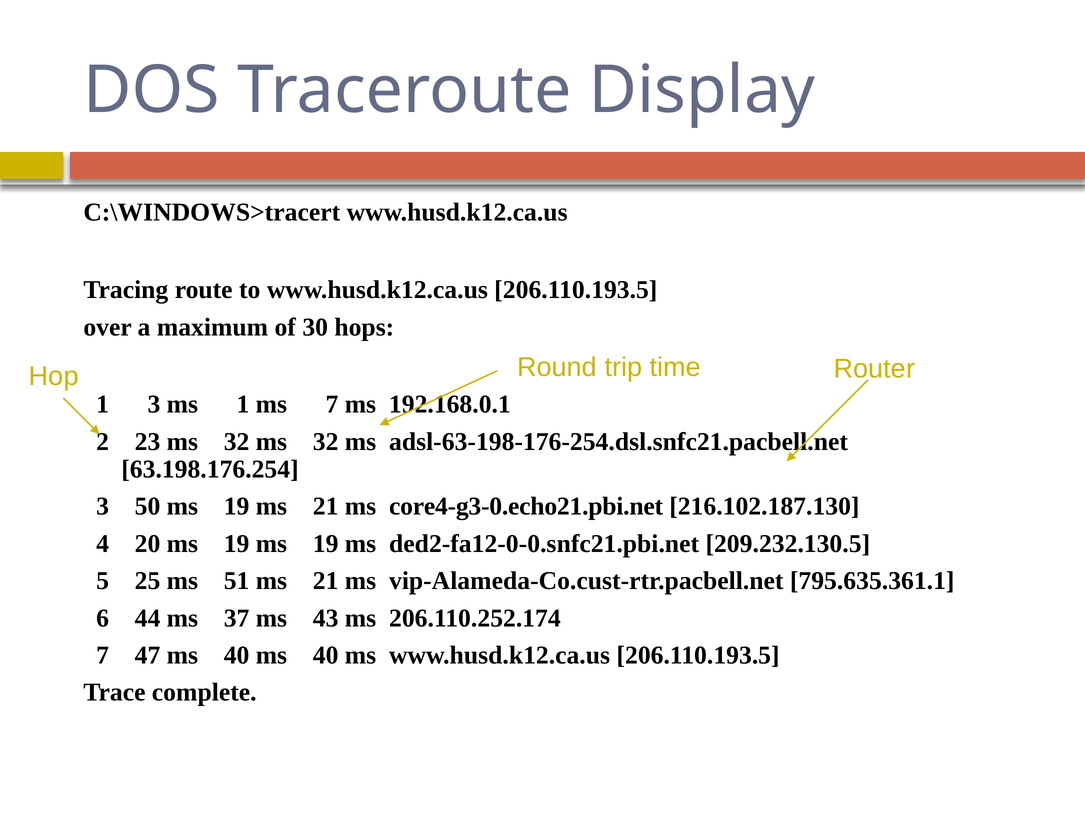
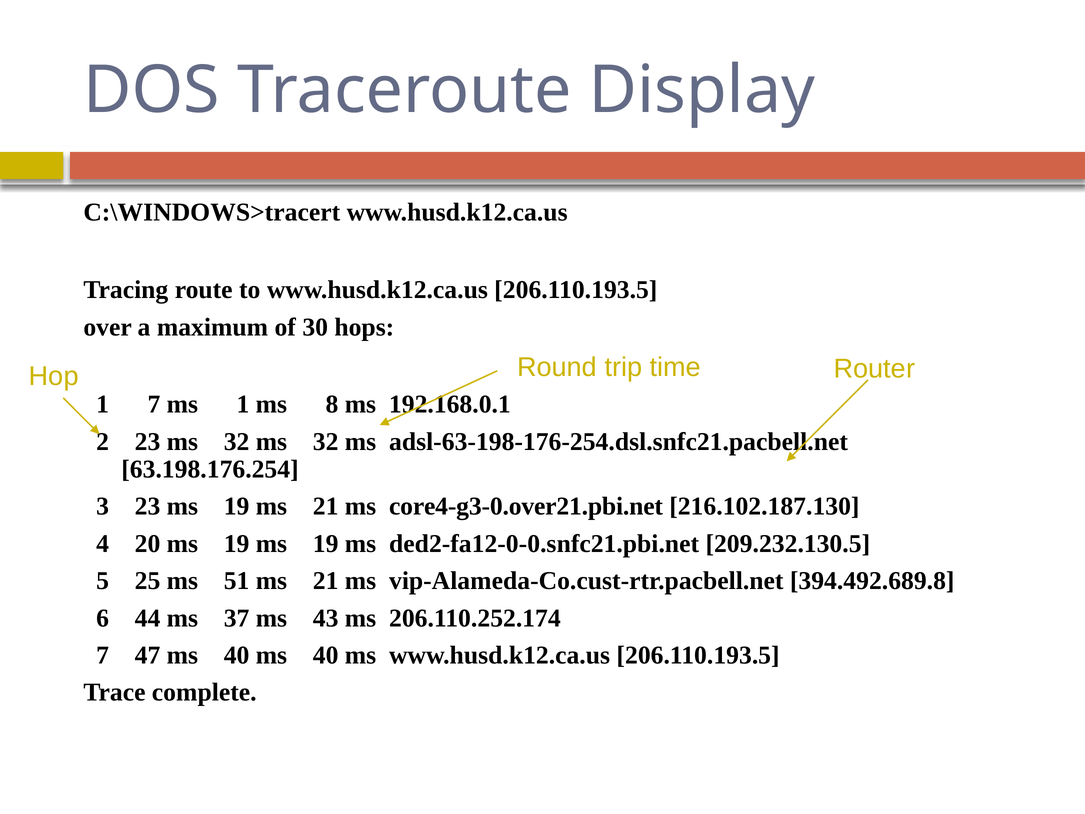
1 3: 3 -> 7 (154, 404)
ms 7: 7 -> 8 (332, 404)
3 50: 50 -> 23 (148, 506)
core4-g3-0.echo21.pbi.net: core4-g3-0.echo21.pbi.net -> core4-g3-0.over21.pbi.net (526, 506)
795.635.361.1: 795.635.361.1 -> 394.492.689.8 (872, 581)
